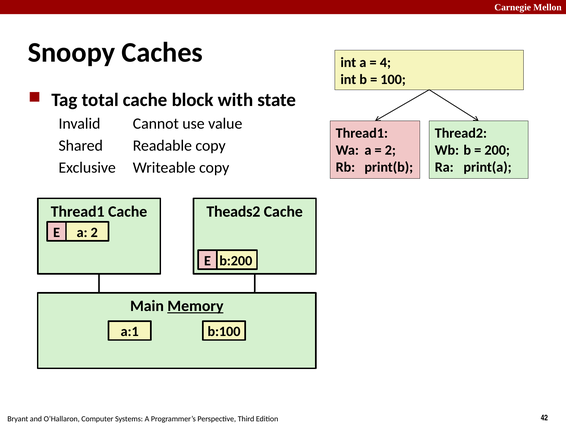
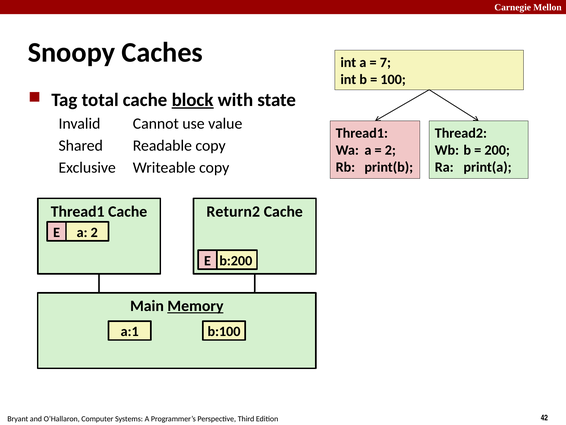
4: 4 -> 7 (385, 62)
block underline: none -> present (193, 100)
Theads2: Theads2 -> Return2 (233, 211)
